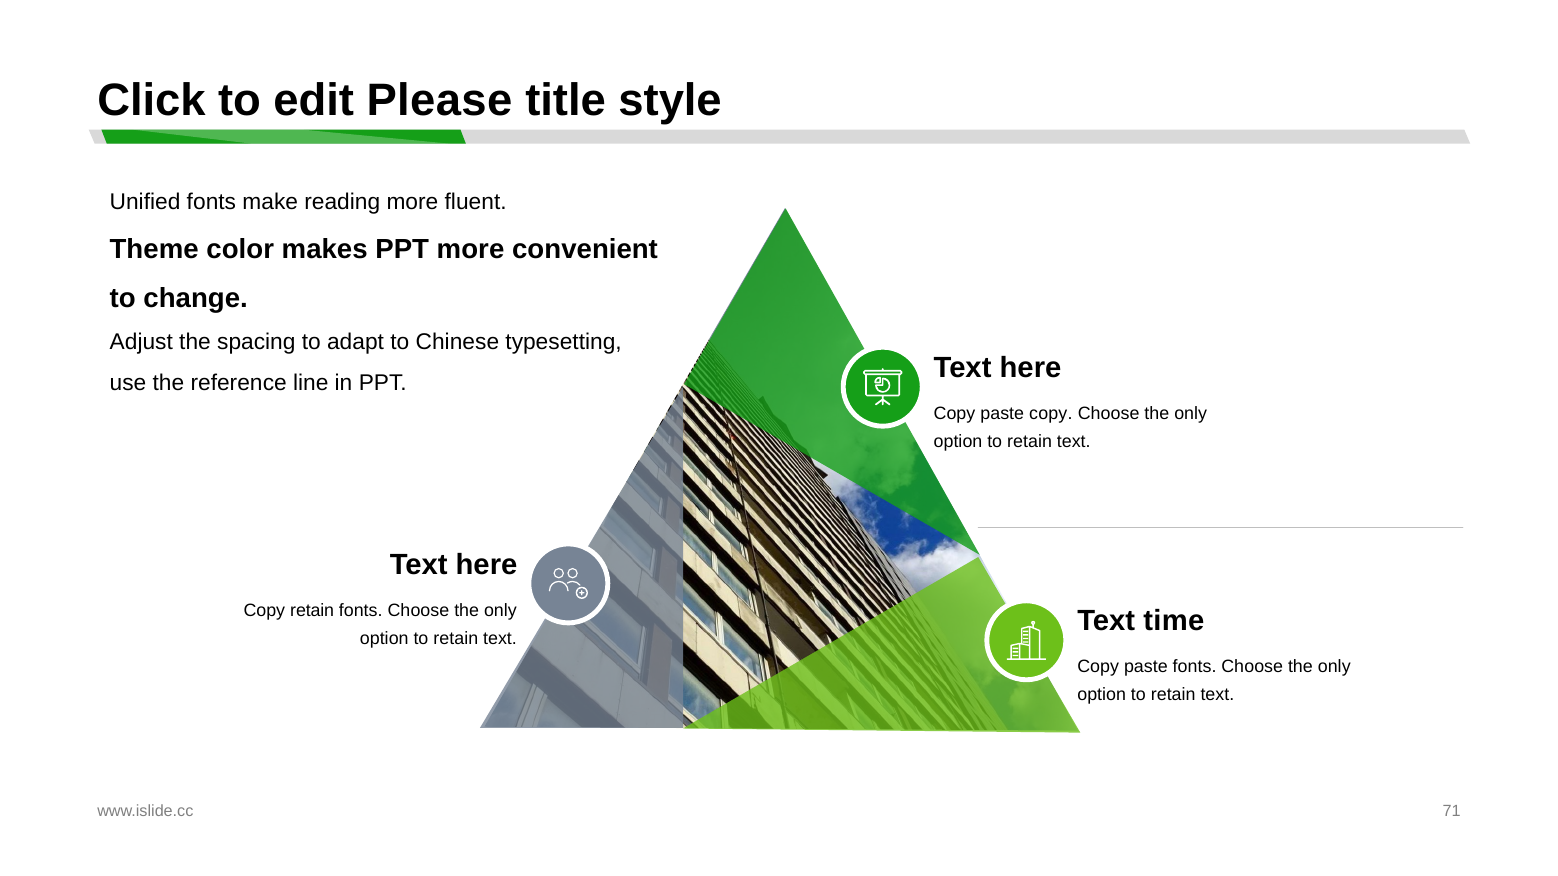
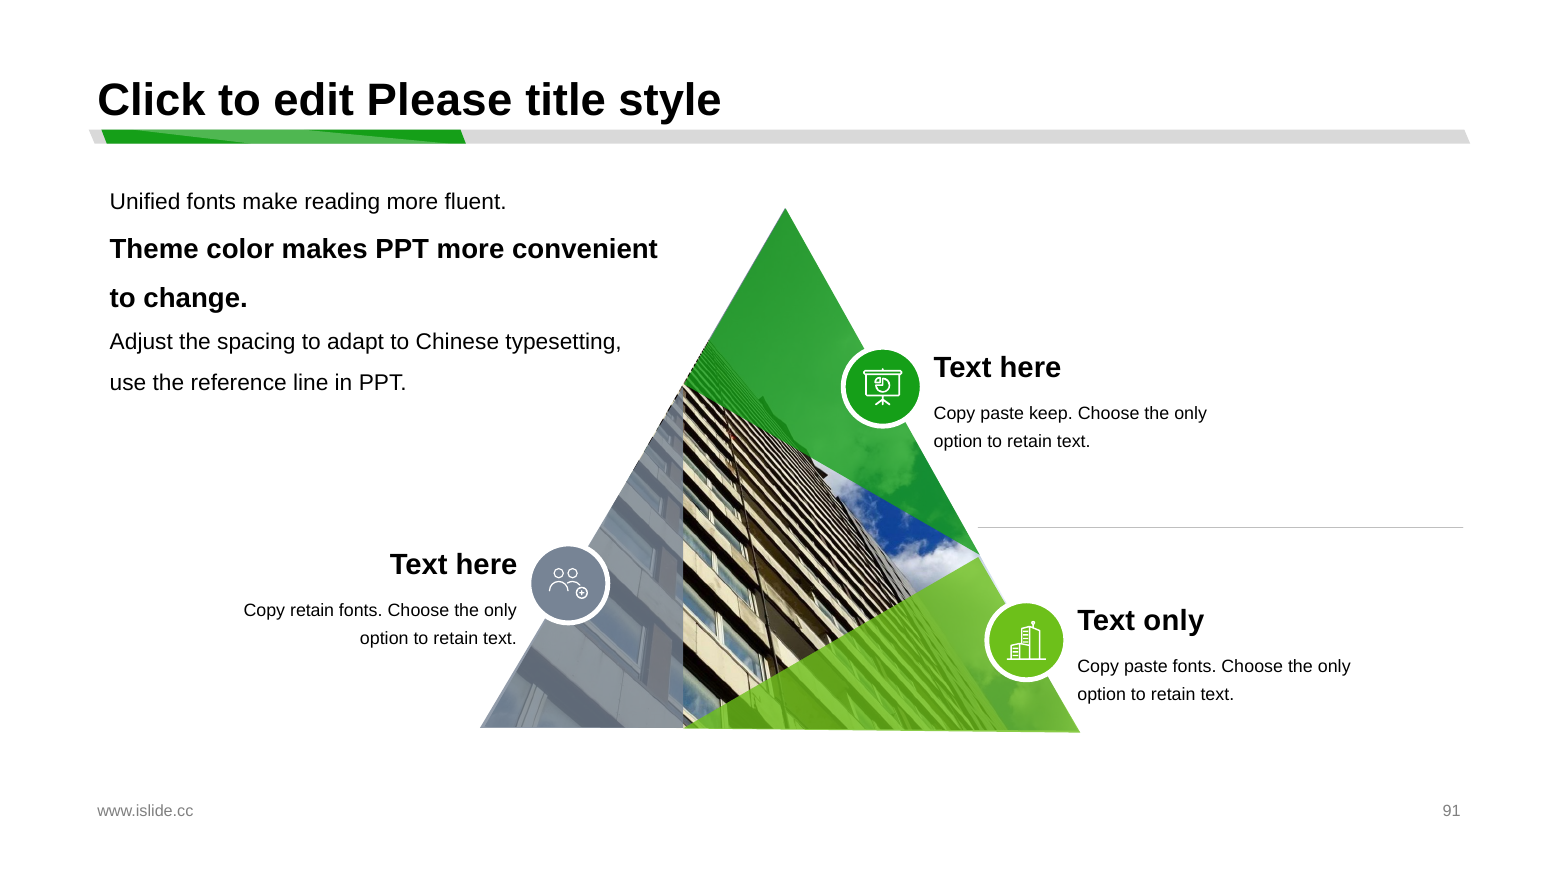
paste copy: copy -> keep (1051, 414)
Text time: time -> only (1174, 622)
71: 71 -> 91 (1452, 812)
